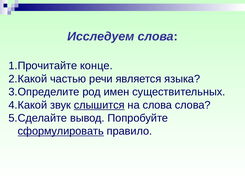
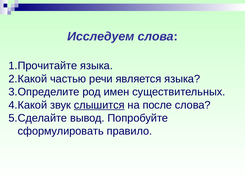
конце: конце -> языка (96, 66)
на слова: слова -> после (157, 105)
сформулировать underline: present -> none (61, 131)
